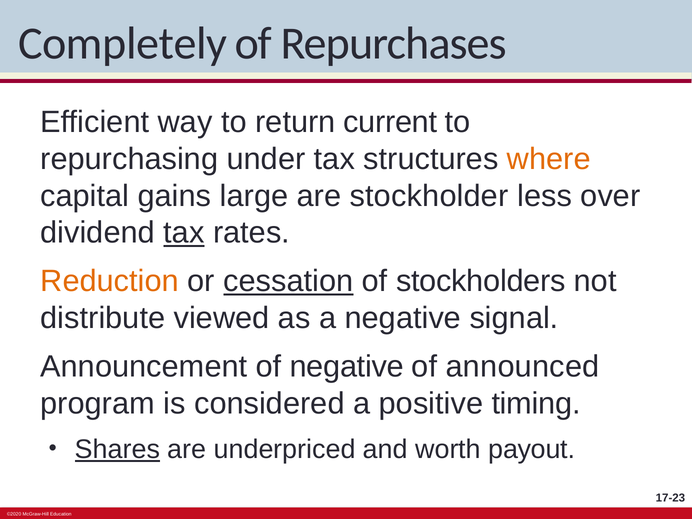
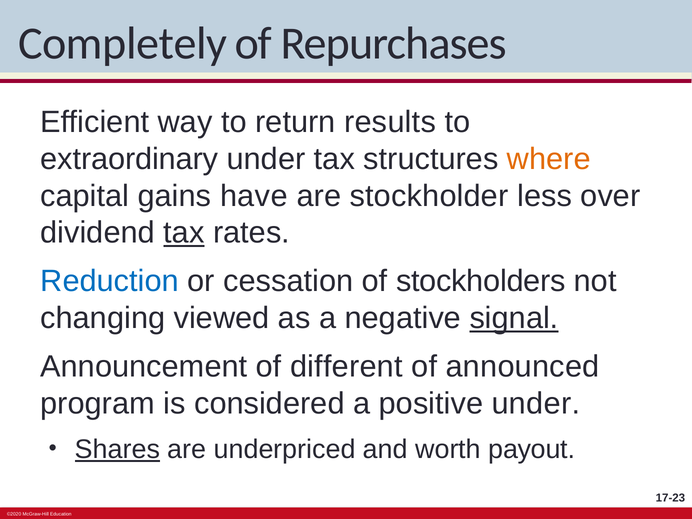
current: current -> results (390, 122)
repurchasing: repurchasing -> extraordinary (129, 159)
large: large -> have (254, 196)
Reduction colour: orange -> blue (110, 281)
cessation underline: present -> none (288, 281)
distribute: distribute -> changing (103, 318)
signal underline: none -> present (514, 318)
of negative: negative -> different (346, 367)
positive timing: timing -> under (536, 404)
